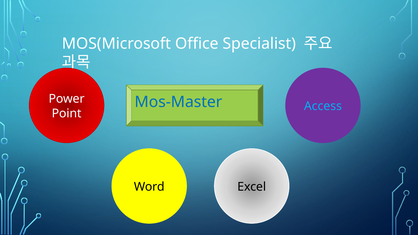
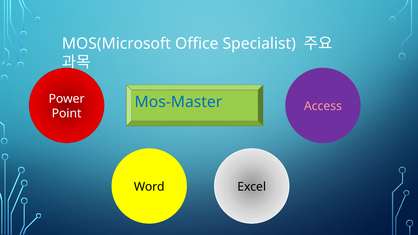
Access colour: light blue -> pink (323, 106)
